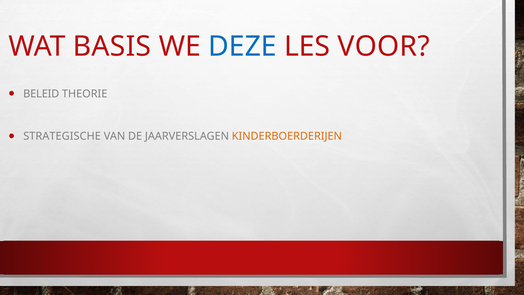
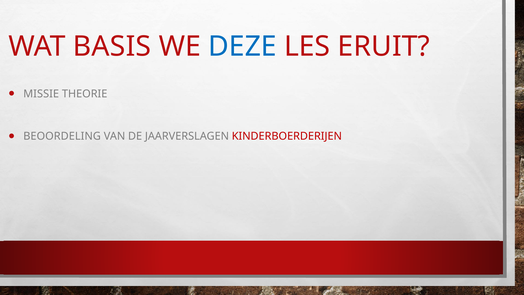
VOOR: VOOR -> ERUIT (384, 47)
BELEID: BELEID -> MISSIE (41, 94)
STRATEGISCHE: STRATEGISCHE -> BEOORDELING (62, 136)
KINDERBOERDERIJEN colour: orange -> red (287, 136)
